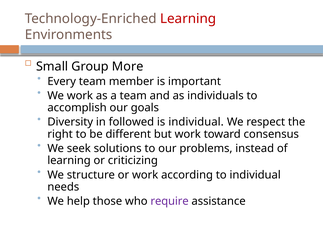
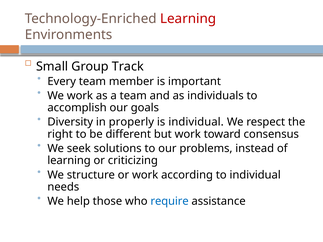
More: More -> Track (128, 67)
followed: followed -> properly (131, 122)
require colour: purple -> blue (170, 201)
